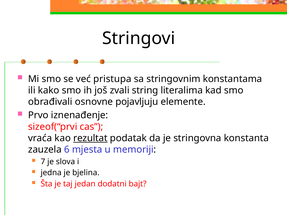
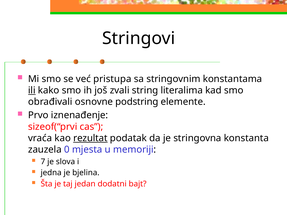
ili underline: none -> present (32, 90)
pojavljuju: pojavljuju -> podstring (137, 102)
6: 6 -> 0 (67, 150)
